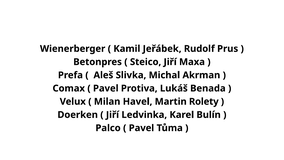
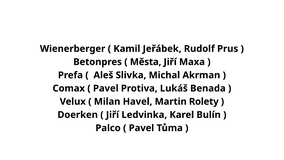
Steico: Steico -> Města (146, 62)
